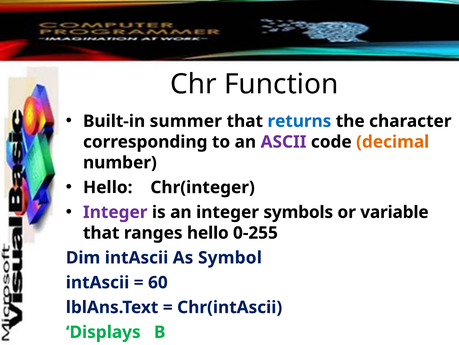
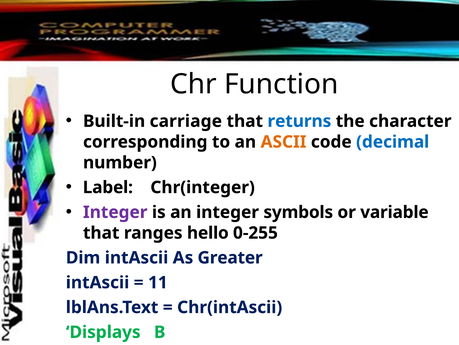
summer: summer -> carriage (186, 121)
ASCII colour: purple -> orange (284, 142)
decimal colour: orange -> blue (393, 142)
Hello: Hello -> Label (108, 187)
Symbol: Symbol -> Greater (230, 257)
60: 60 -> 11 (158, 282)
